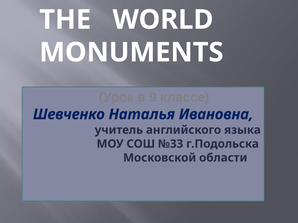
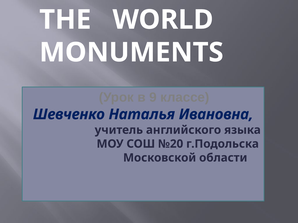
№33: №33 -> №20 (171, 144)
